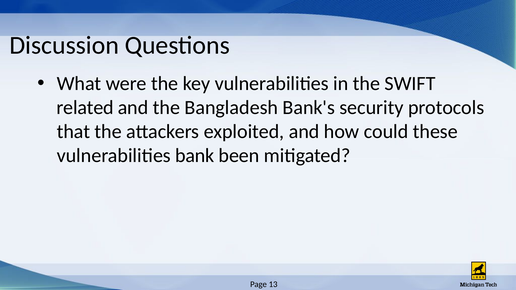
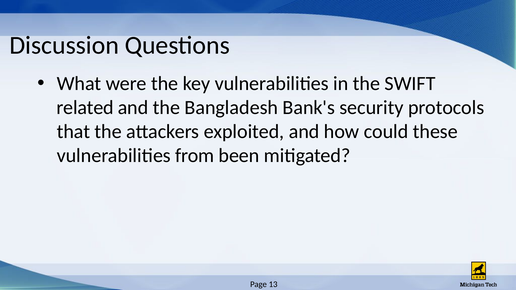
bank: bank -> from (195, 156)
